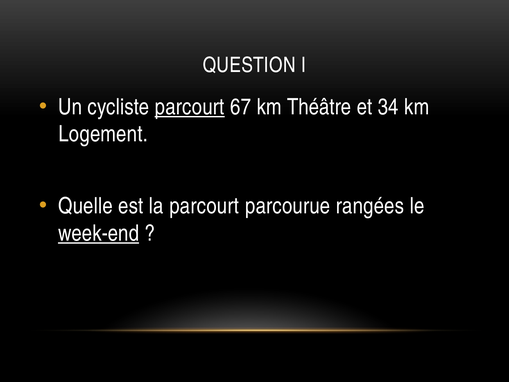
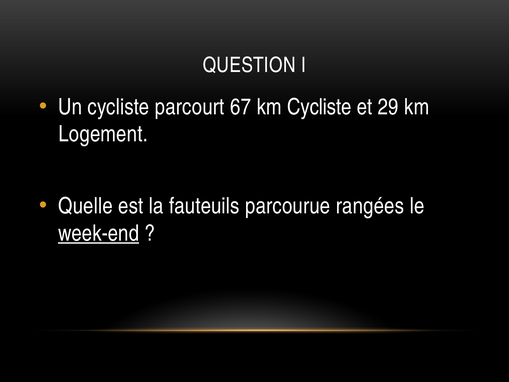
parcourt underline: present -> none (190, 107)
km Théâtre: Théâtre -> Cycliste (319, 107)
34: 34 -> 29 (388, 107)
la parcourt: parcourt -> fauteuils (204, 206)
